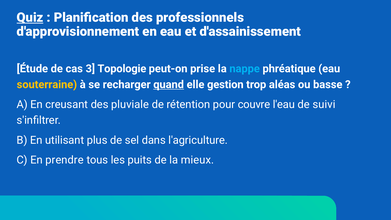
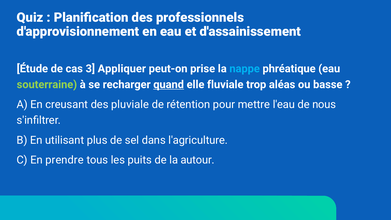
Quiz underline: present -> none (30, 18)
Topologie: Topologie -> Appliquer (122, 69)
souterraine colour: yellow -> light green (47, 84)
gestion: gestion -> fluviale (225, 84)
couvre: couvre -> mettre (254, 104)
suivi: suivi -> nous (324, 104)
mieux: mieux -> autour (198, 160)
